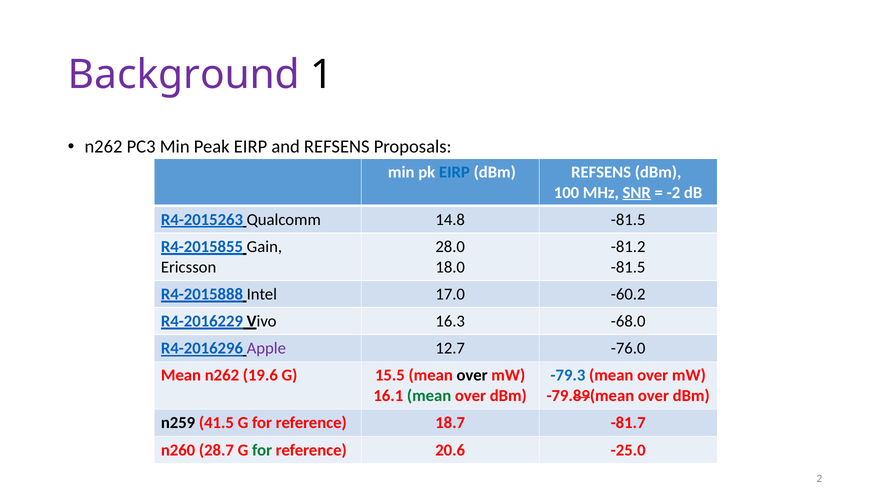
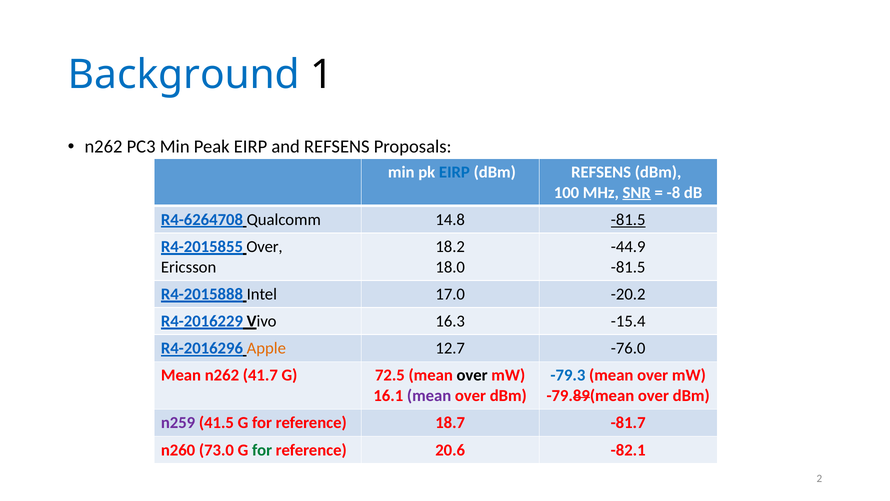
Background colour: purple -> blue (184, 75)
-2: -2 -> -8 (673, 192)
R4-2015263: R4-2015263 -> R4-6264708 (202, 219)
-81.5 underline: none -> present (628, 219)
R4-2015855 Gain: Gain -> Over (265, 247)
28.0: 28.0 -> 18.2 (450, 247)
-81.2: -81.2 -> -44.9 (628, 247)
-60.2: -60.2 -> -20.2 (628, 294)
-68.0: -68.0 -> -15.4 (628, 321)
Apple colour: purple -> orange (266, 348)
19.6: 19.6 -> 41.7 (260, 375)
15.5: 15.5 -> 72.5 (390, 375)
mean colour: green -> purple (429, 396)
n259 colour: black -> purple (178, 423)
28.7: 28.7 -> 73.0 (216, 450)
-25.0: -25.0 -> -82.1 (628, 450)
